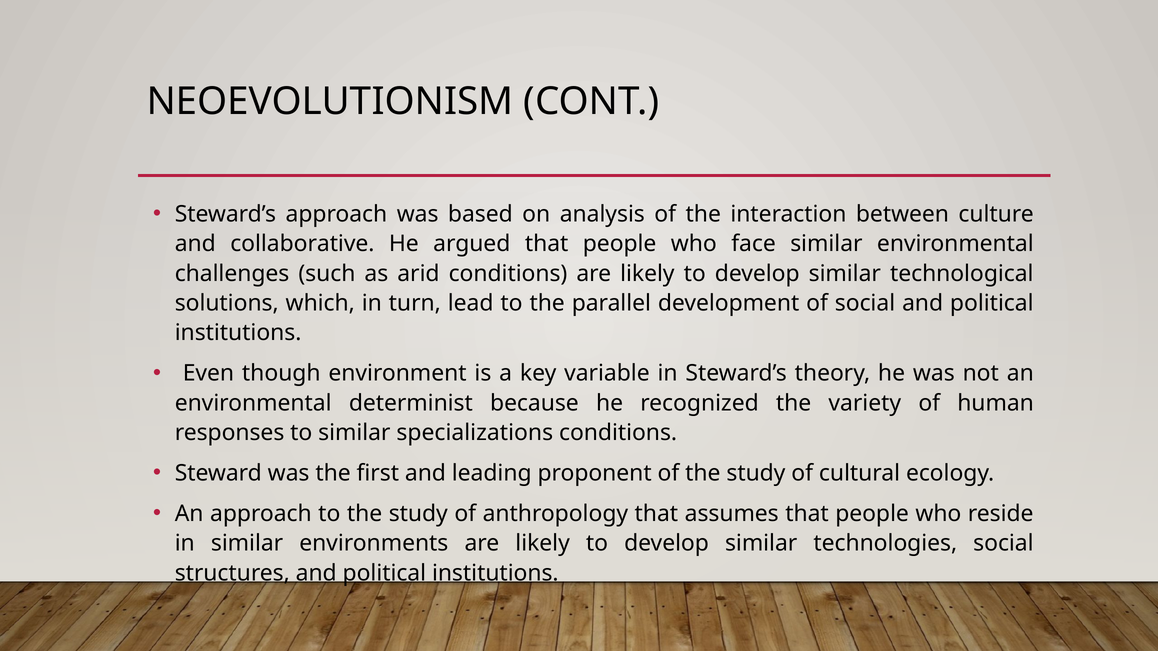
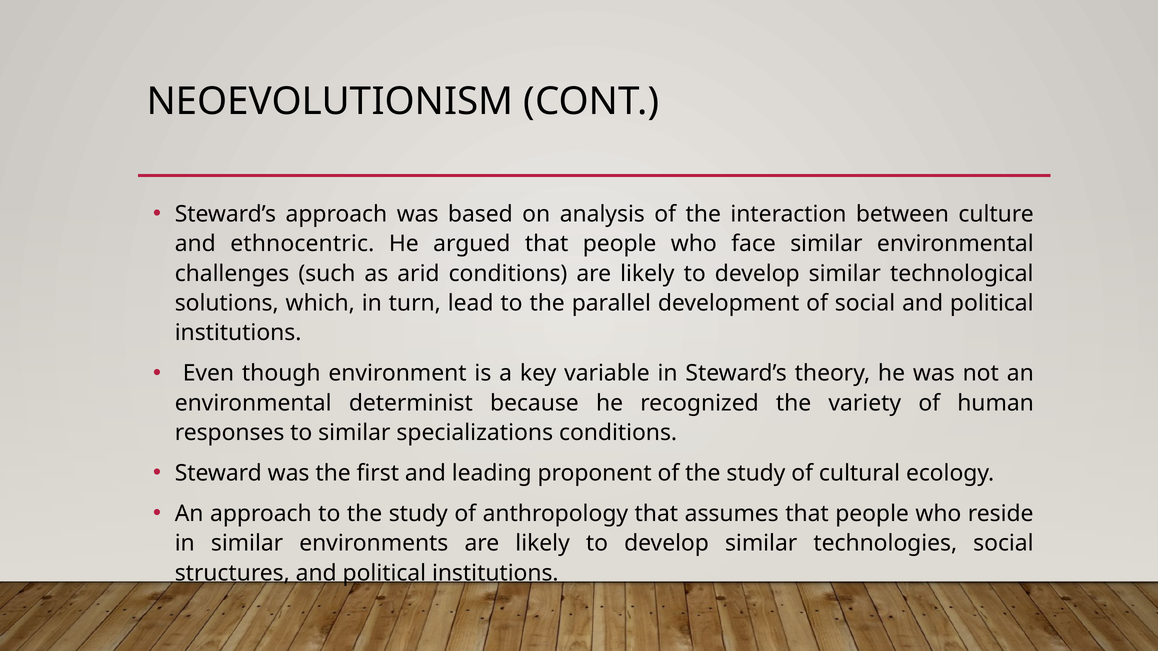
collaborative: collaborative -> ethnocentric (302, 244)
